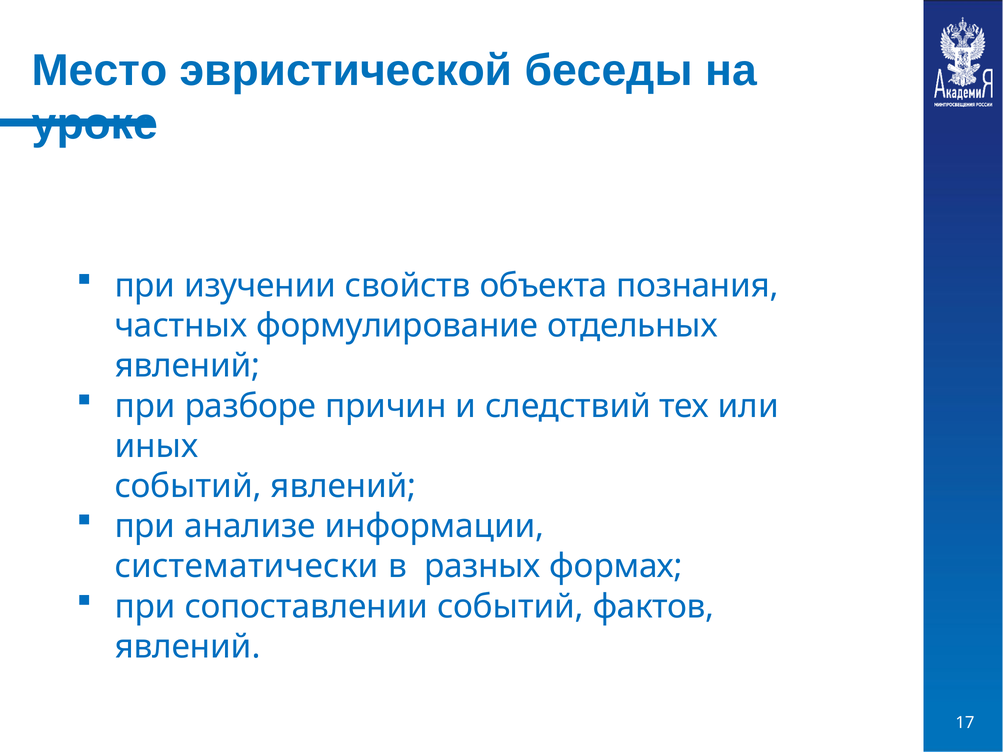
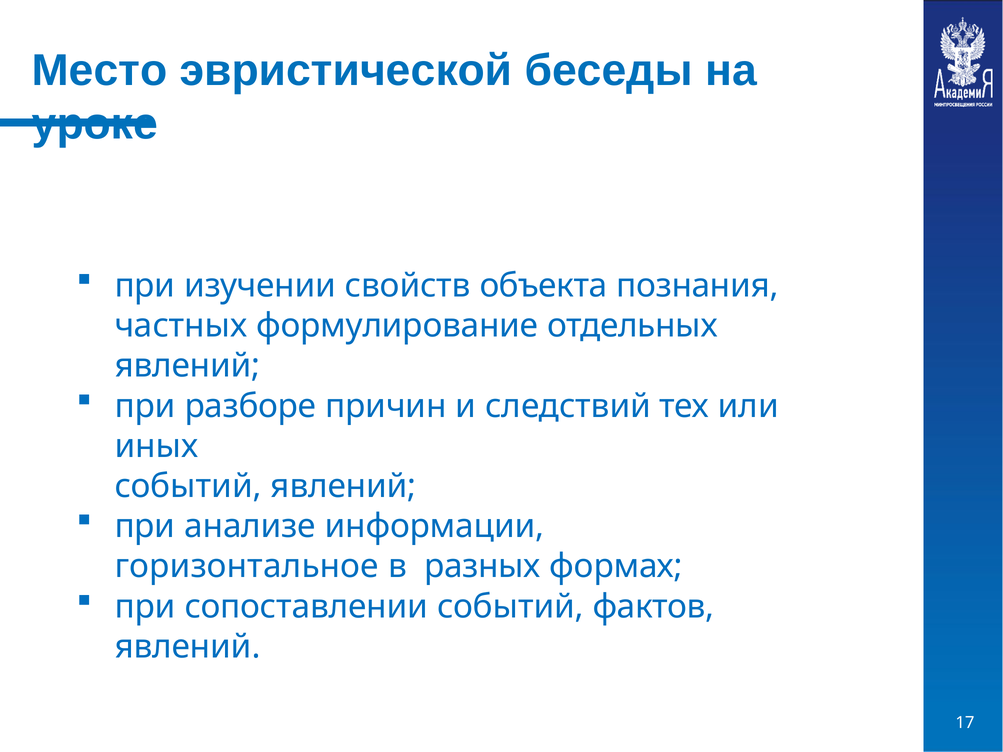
систематически: систематически -> горизонтальное (247, 567)
